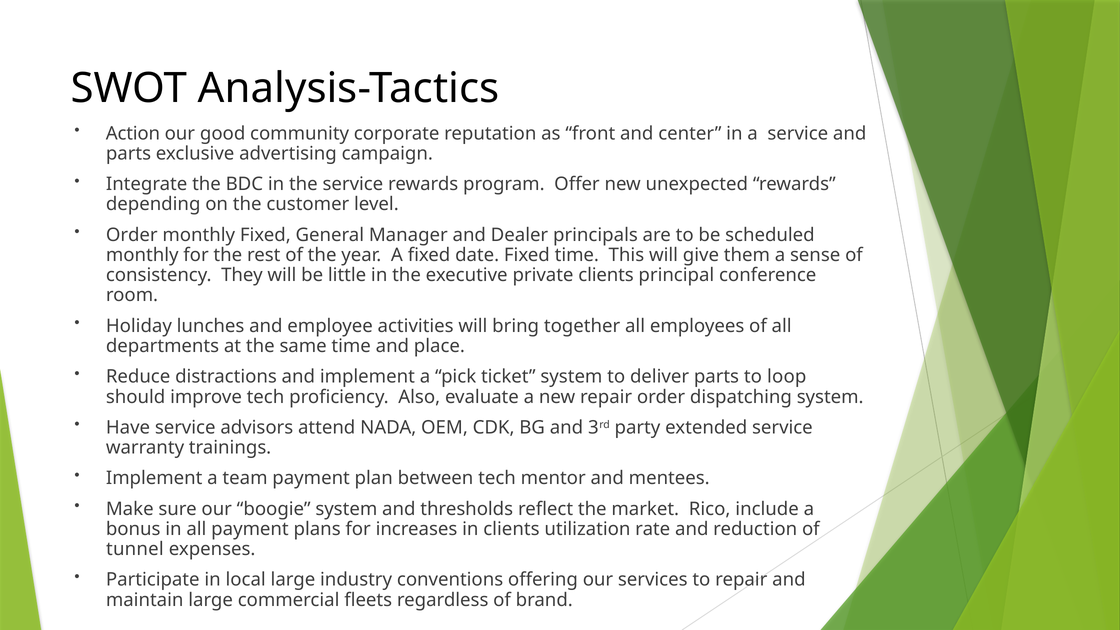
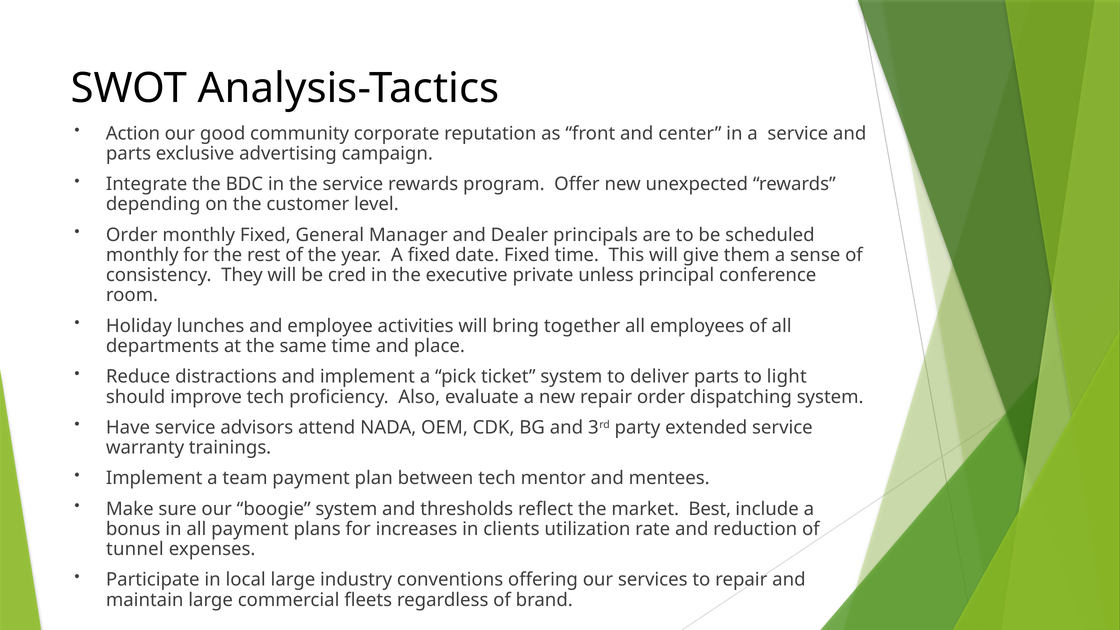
little: little -> cred (347, 275)
private clients: clients -> unless (606, 275)
loop: loop -> light (787, 377)
Rico: Rico -> Best (710, 509)
